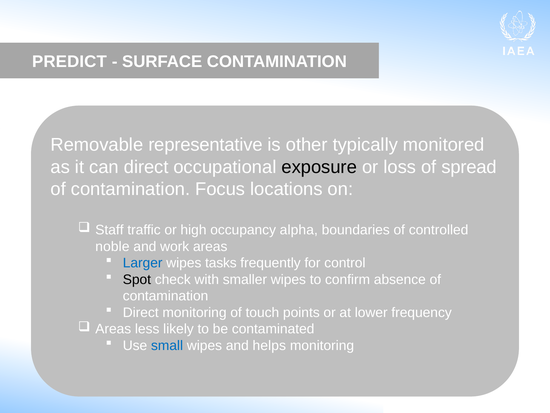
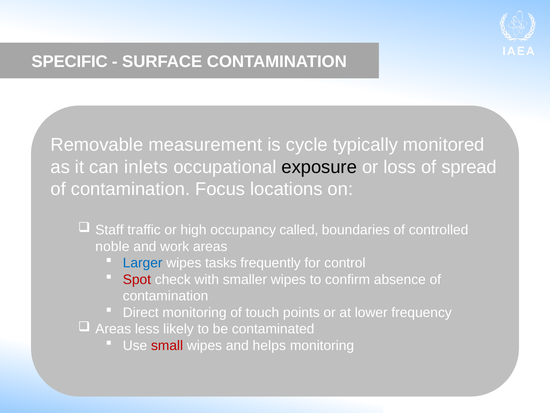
PREDICT: PREDICT -> SPECIFIC (70, 62)
representative: representative -> measurement (205, 145)
other: other -> cycle (307, 145)
can direct: direct -> inlets (146, 167)
alpha: alpha -> called (299, 230)
Spot colour: black -> red (137, 279)
small colour: blue -> red (167, 345)
